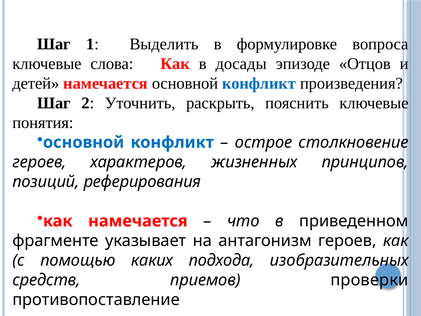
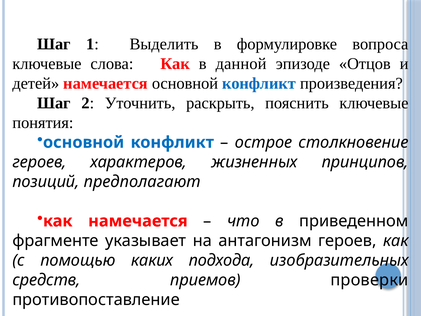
досады: досады -> данной (241, 64)
реферирования: реферирования -> предполагают (142, 182)
